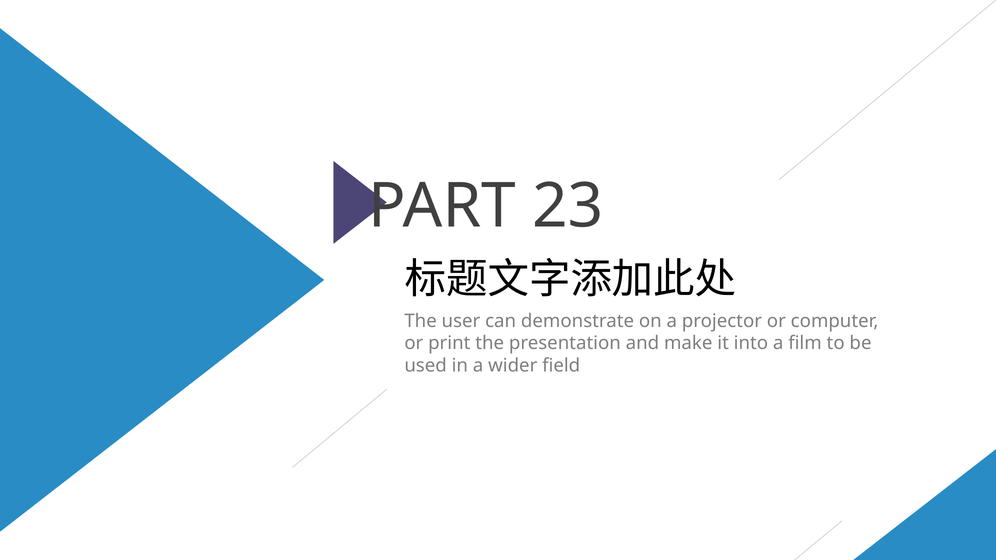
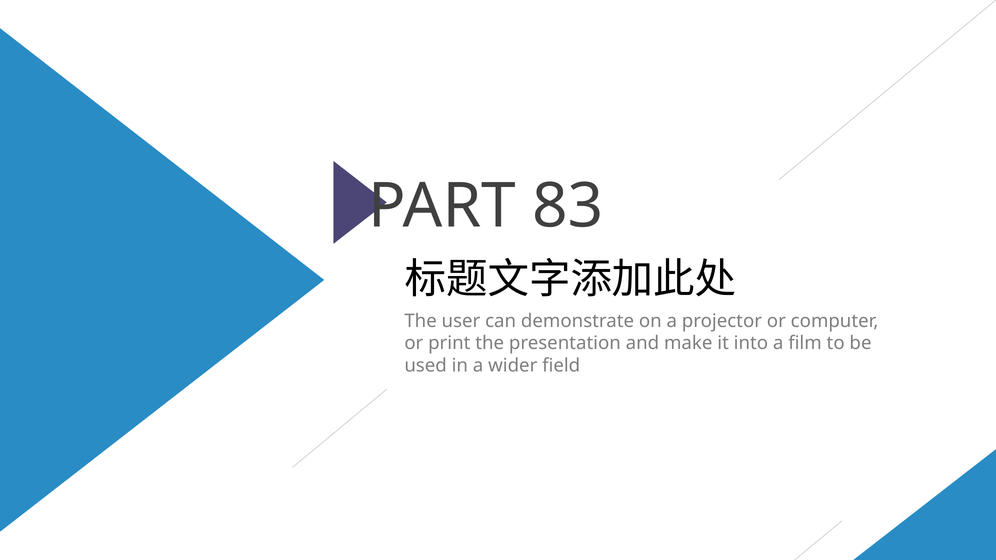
23: 23 -> 83 (568, 206)
